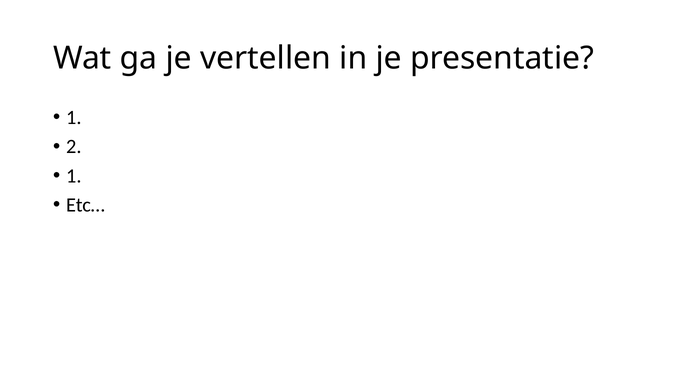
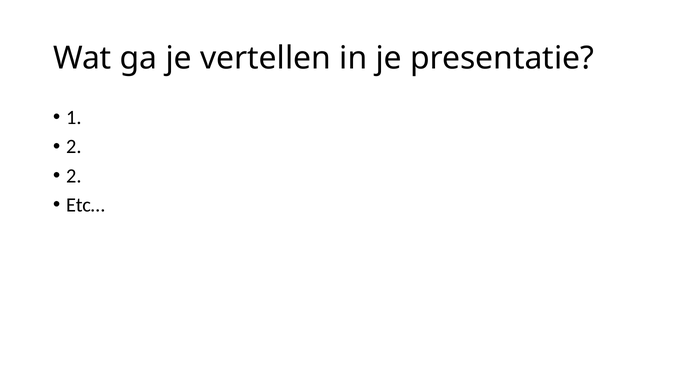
1: 1 -> 2 (74, 176)
